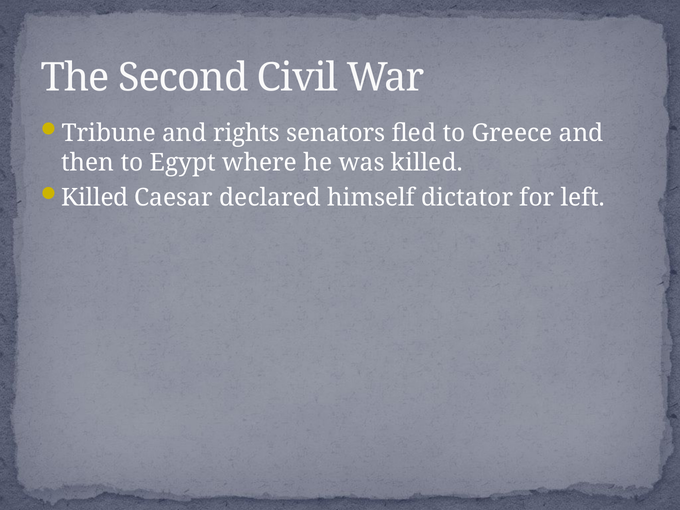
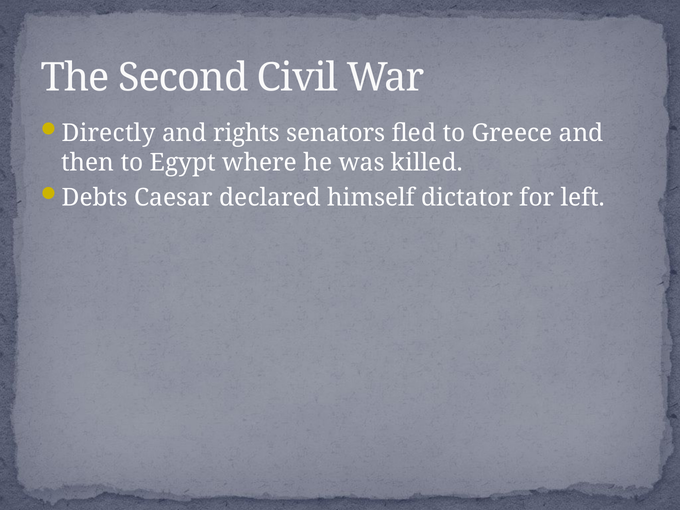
Tribune: Tribune -> Directly (109, 133)
Killed: Killed -> Debts (95, 198)
